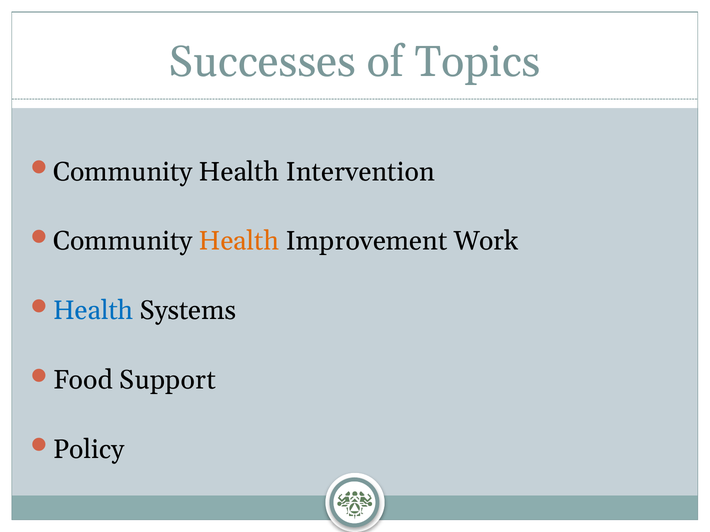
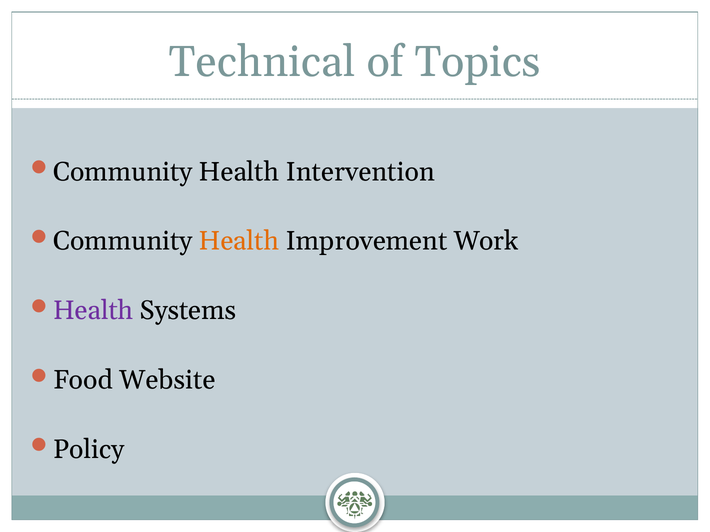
Successes: Successes -> Technical (262, 62)
Health colour: blue -> purple (93, 311)
Support: Support -> Website (168, 380)
